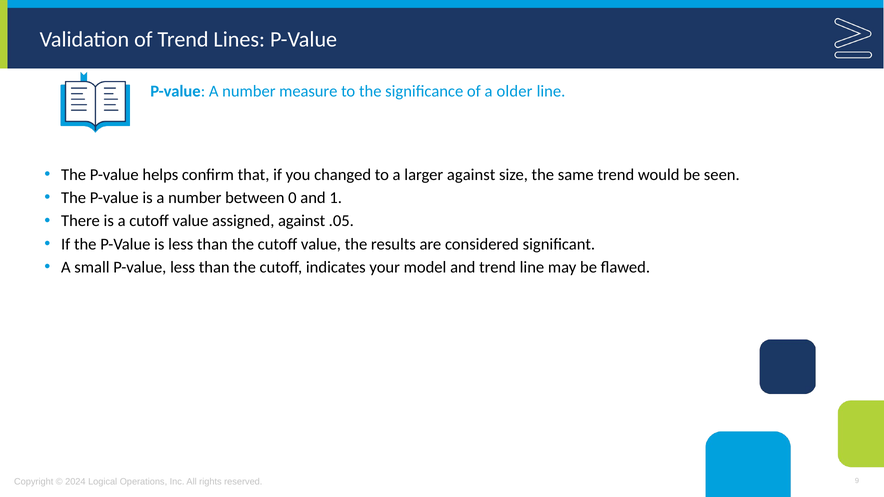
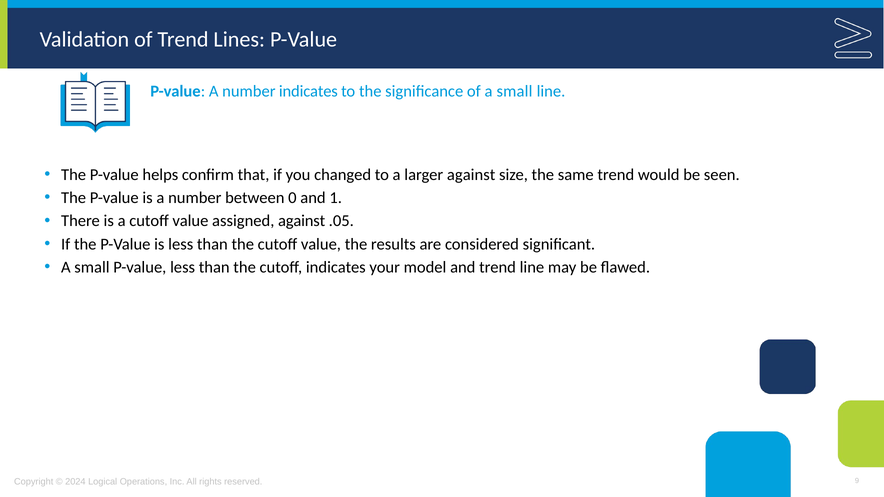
number measure: measure -> indicates (308, 91)
of a older: older -> small (514, 91)
